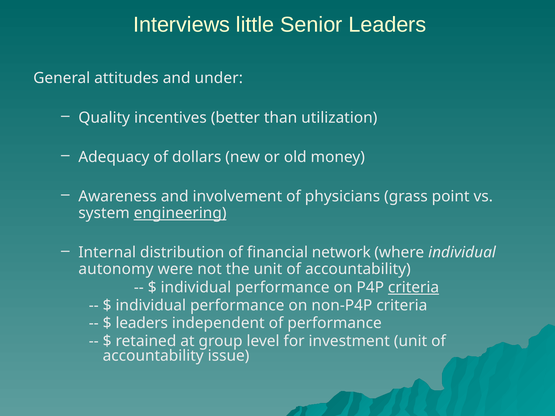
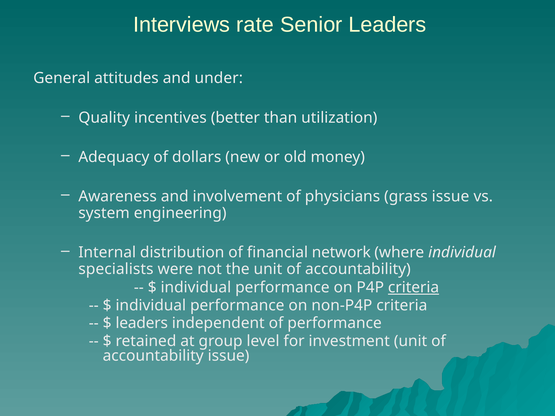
little: little -> rate (255, 25)
grass point: point -> issue (451, 197)
engineering underline: present -> none (180, 213)
autonomy: autonomy -> specialists (116, 269)
